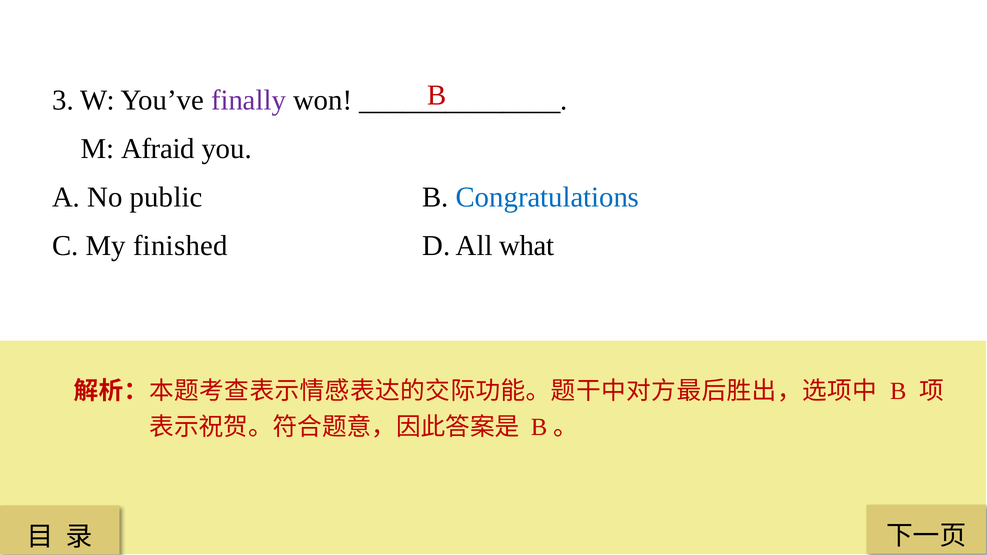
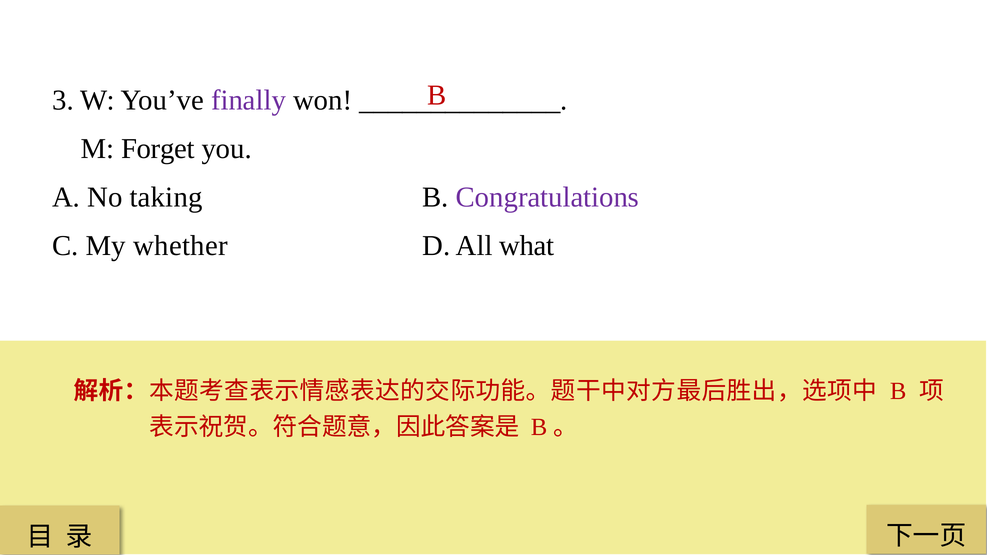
Afraid: Afraid -> Forget (158, 149)
public: public -> taking (166, 197)
Congratulations colour: blue -> purple (547, 197)
finished: finished -> whether (180, 246)
